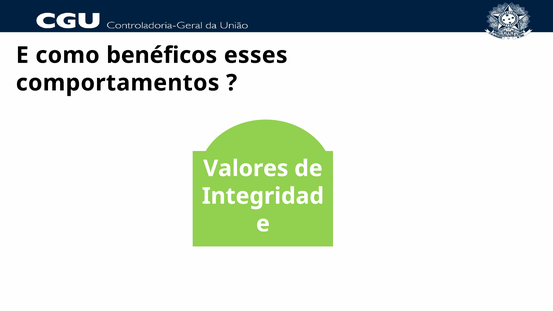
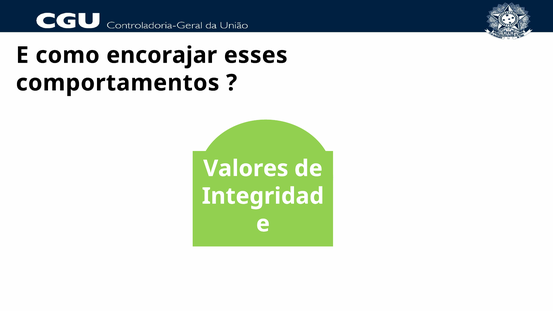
benéficos: benéficos -> encorajar (162, 55)
